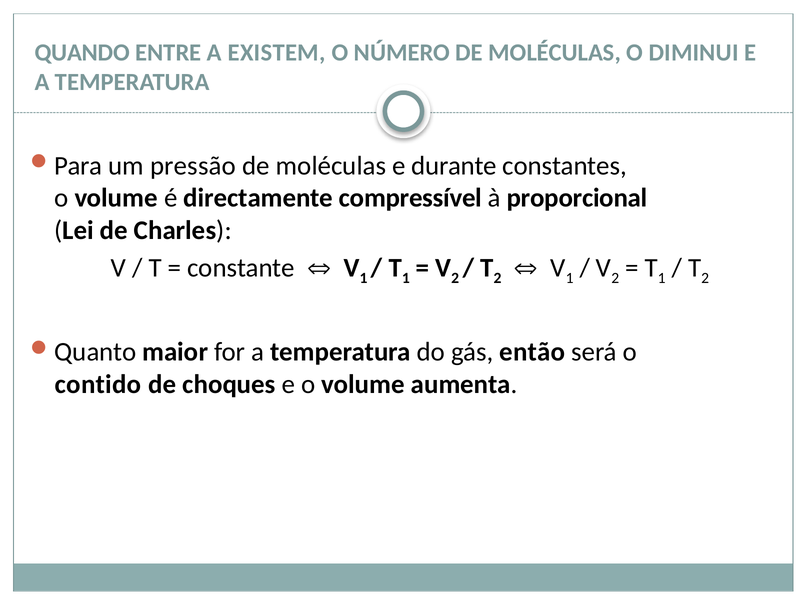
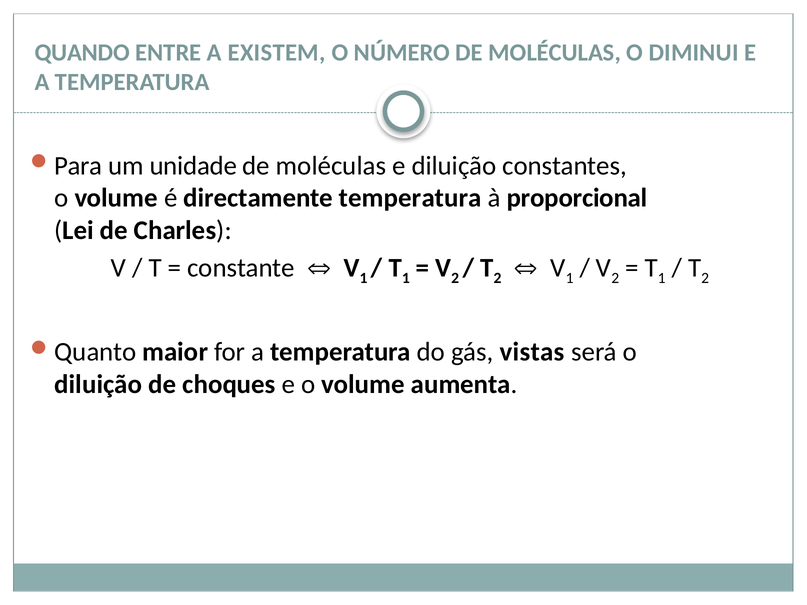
pressão: pressão -> unidade (193, 166)
e durante: durante -> diluição (454, 166)
directamente compressível: compressível -> temperatura (410, 198)
então: então -> vistas (532, 352)
contido: contido -> diluição (98, 384)
